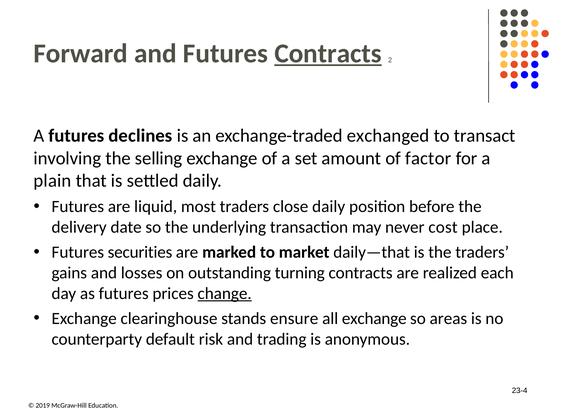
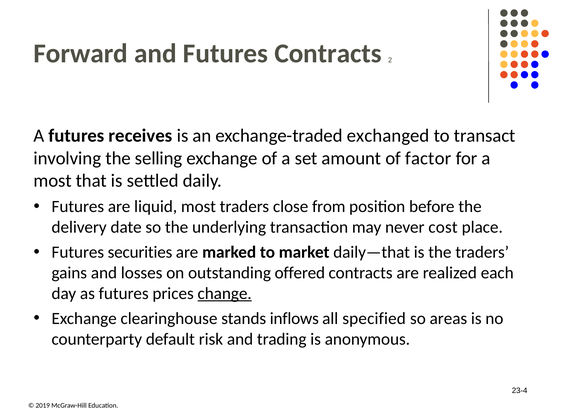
Contracts underline: present -> none (328, 54)
declines: declines -> receives (140, 136)
plain: plain -> most (53, 181)
close daily: daily -> from (329, 207)
turning: turning -> offered (300, 273)
ensure: ensure -> inflows (294, 319)
all exchange: exchange -> specified (374, 319)
